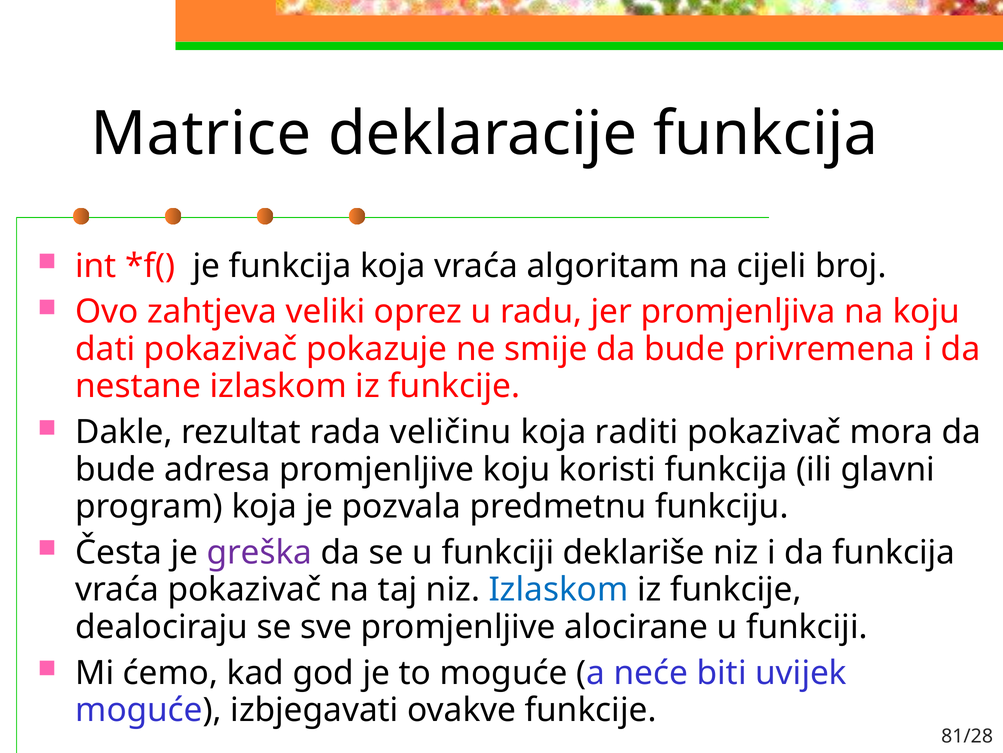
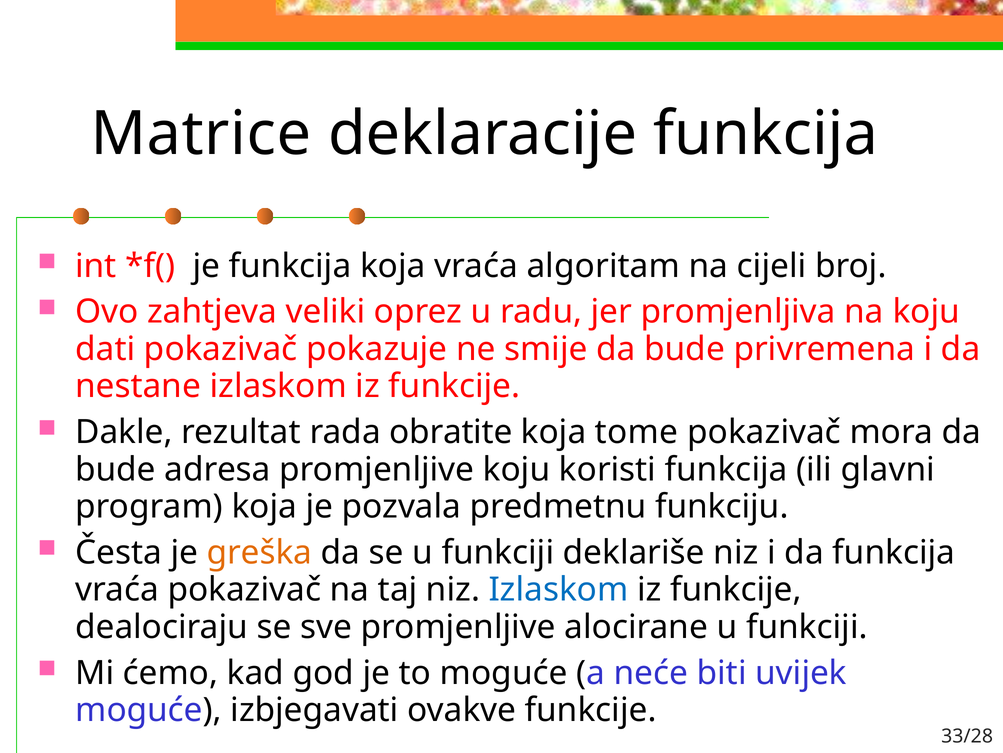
veličinu: veličinu -> obratite (451, 432)
raditi: raditi -> tome (637, 432)
greška colour: purple -> orange (259, 552)
81/28: 81/28 -> 33/28 (967, 735)
